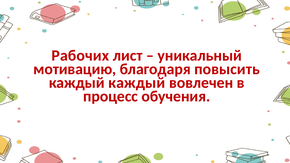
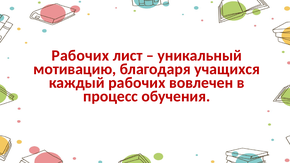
повысить: повысить -> учащихся (227, 69)
каждый каждый: каждый -> рабочих (137, 83)
